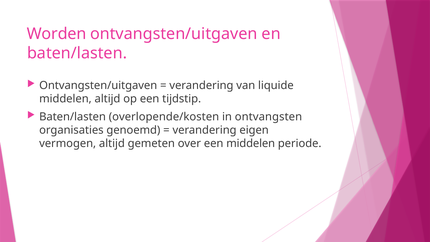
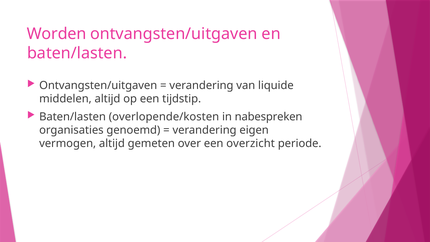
ontvangsten: ontvangsten -> nabespreken (269, 117)
een middelen: middelen -> overzicht (251, 143)
